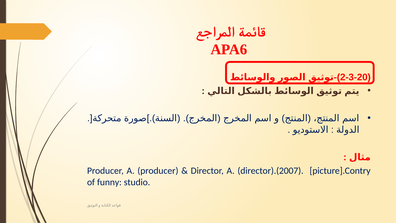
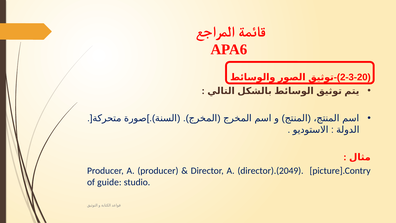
director).(2007: director).(2007 -> director).(2049 (270, 171)
funny: funny -> guide (109, 182)
